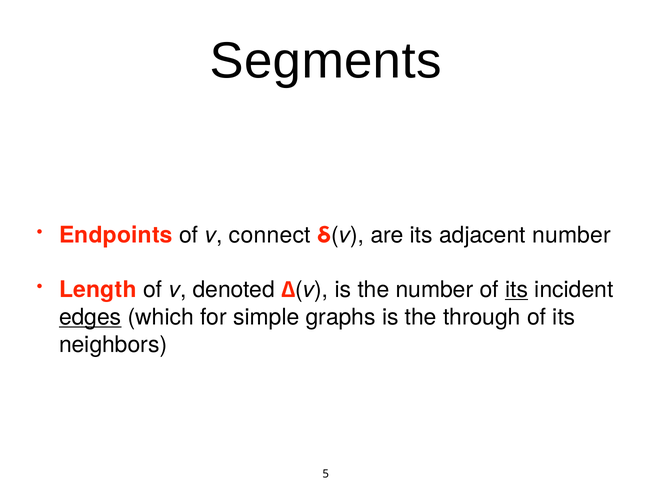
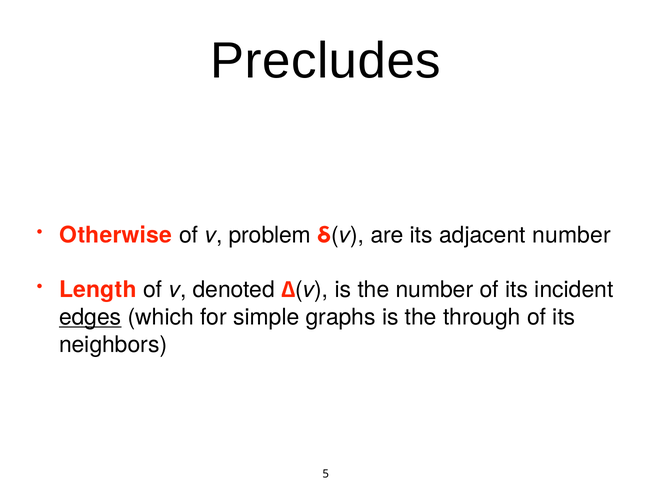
Segments: Segments -> Precludes (326, 61)
Endpoints: Endpoints -> Otherwise (116, 235)
connect: connect -> problem (270, 235)
its underline: present -> none (517, 290)
